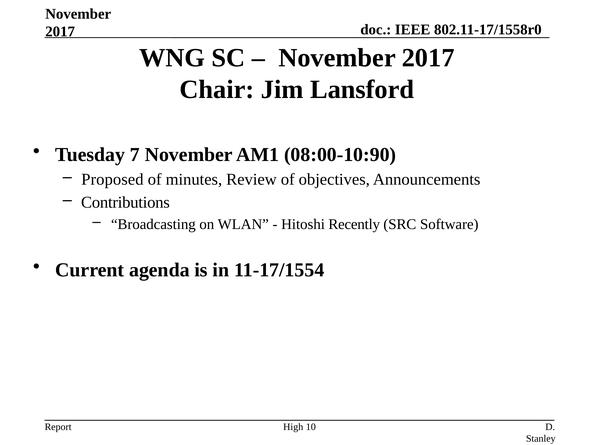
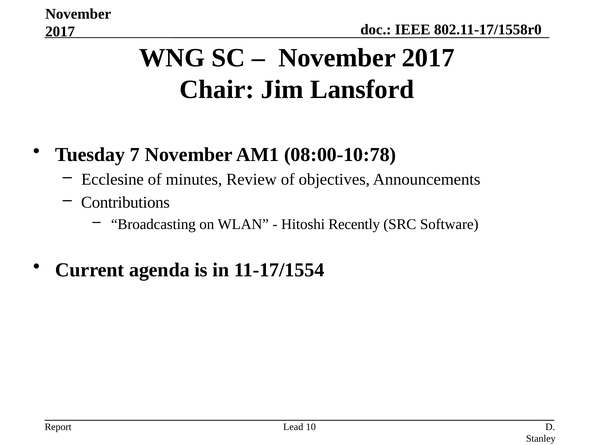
08:00-10:90: 08:00-10:90 -> 08:00-10:78 (340, 155)
Proposed: Proposed -> Ecclesine (113, 180)
High: High -> Lead (293, 427)
